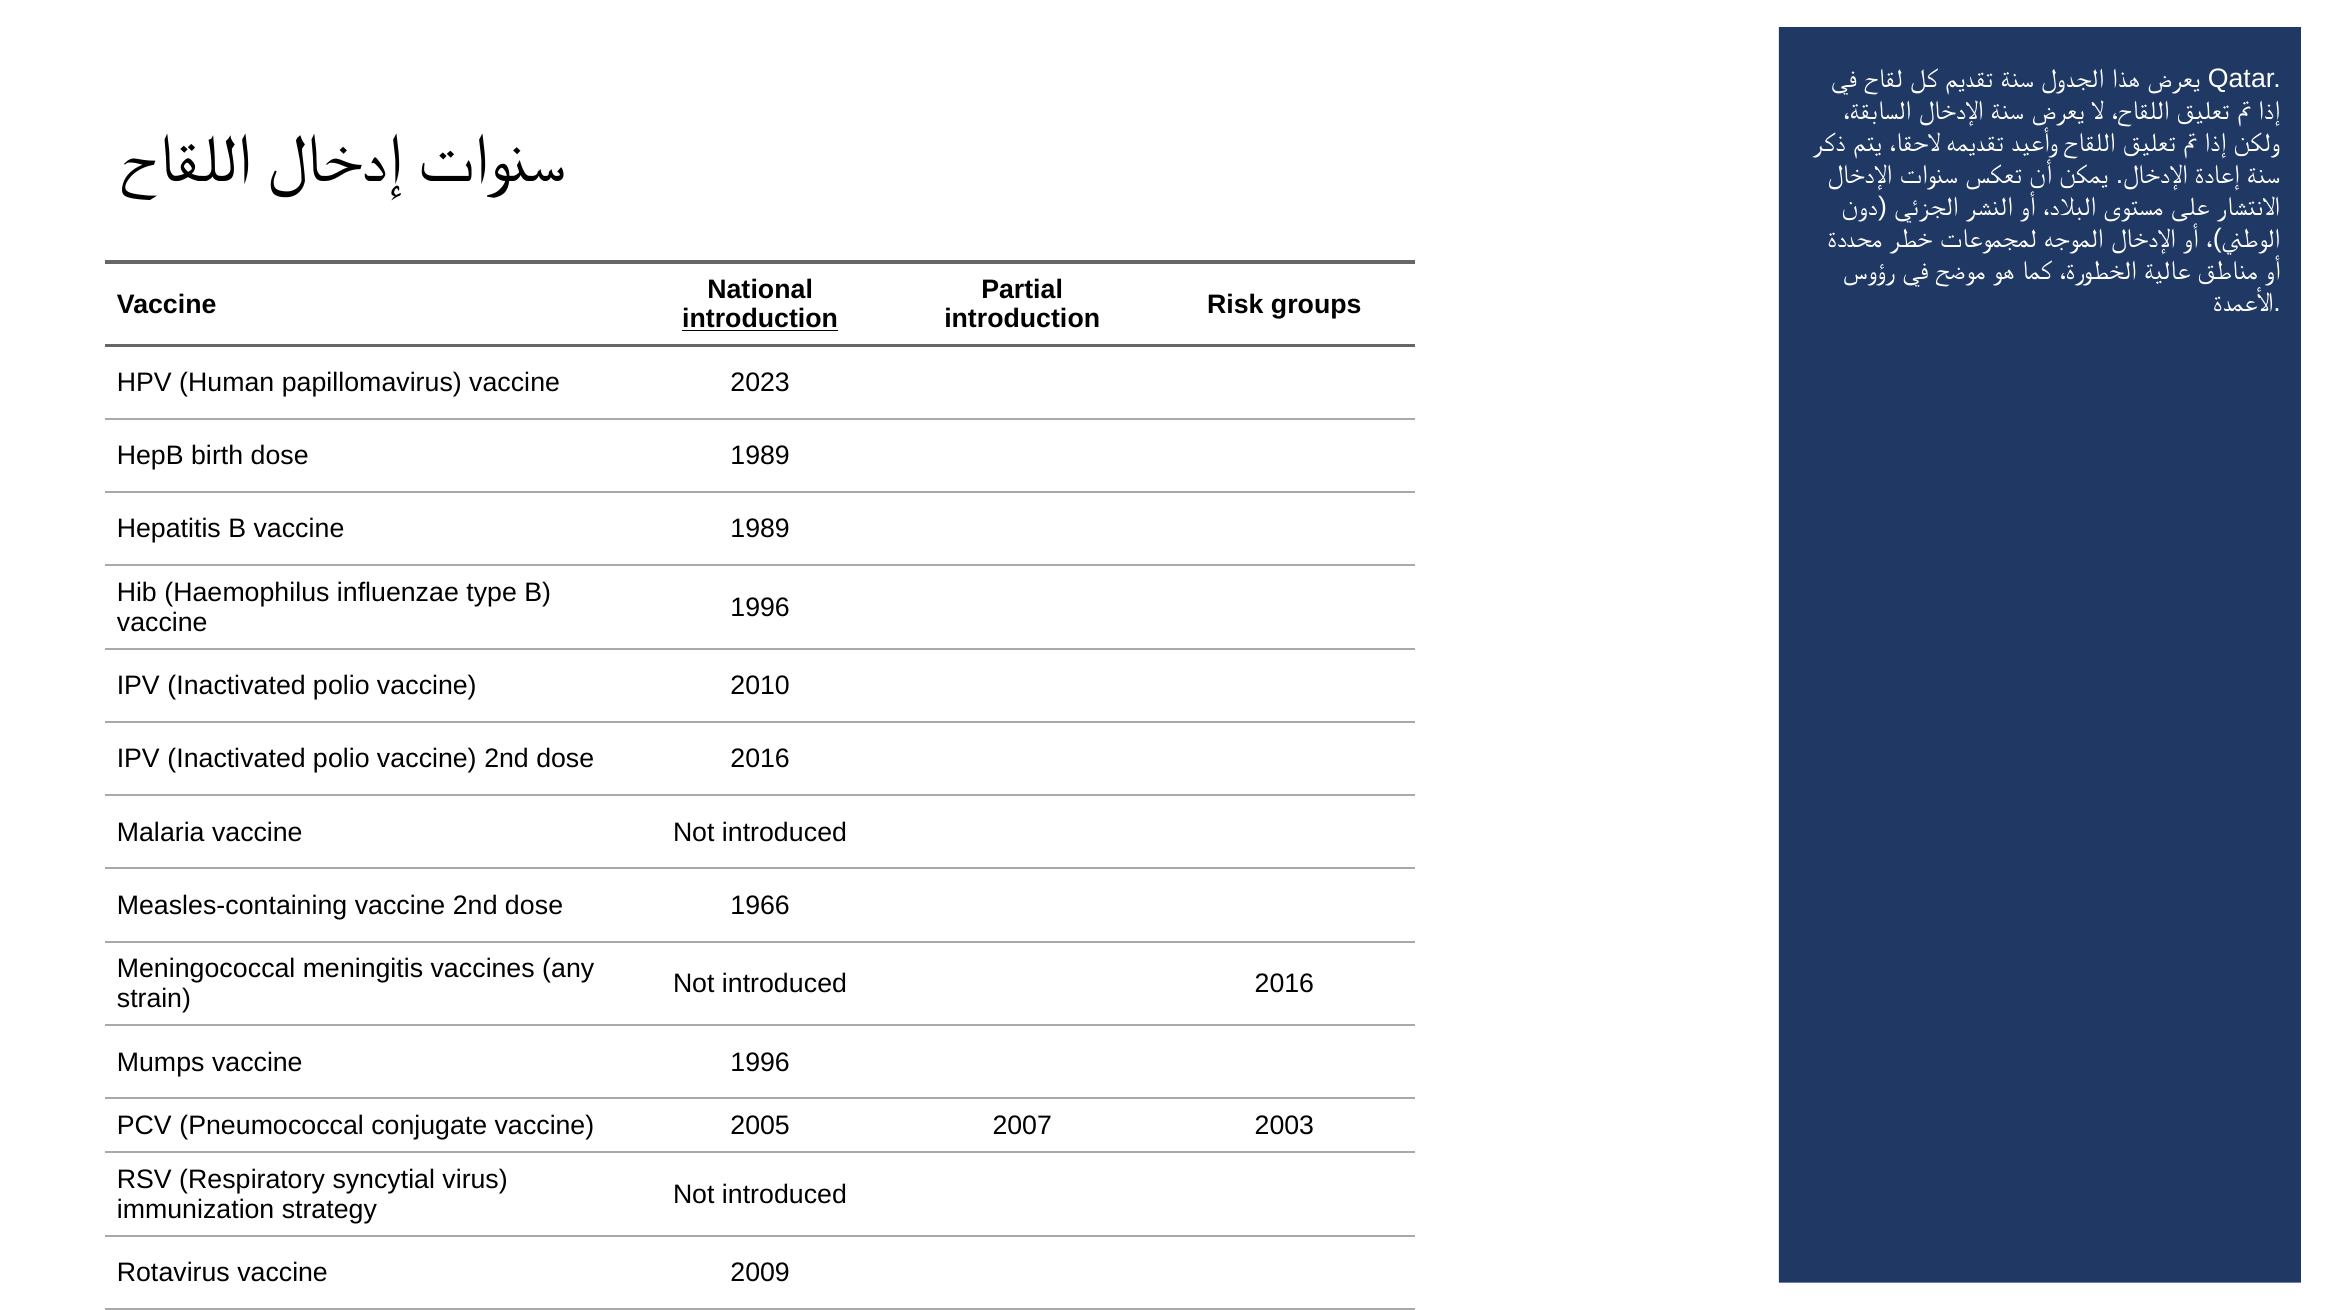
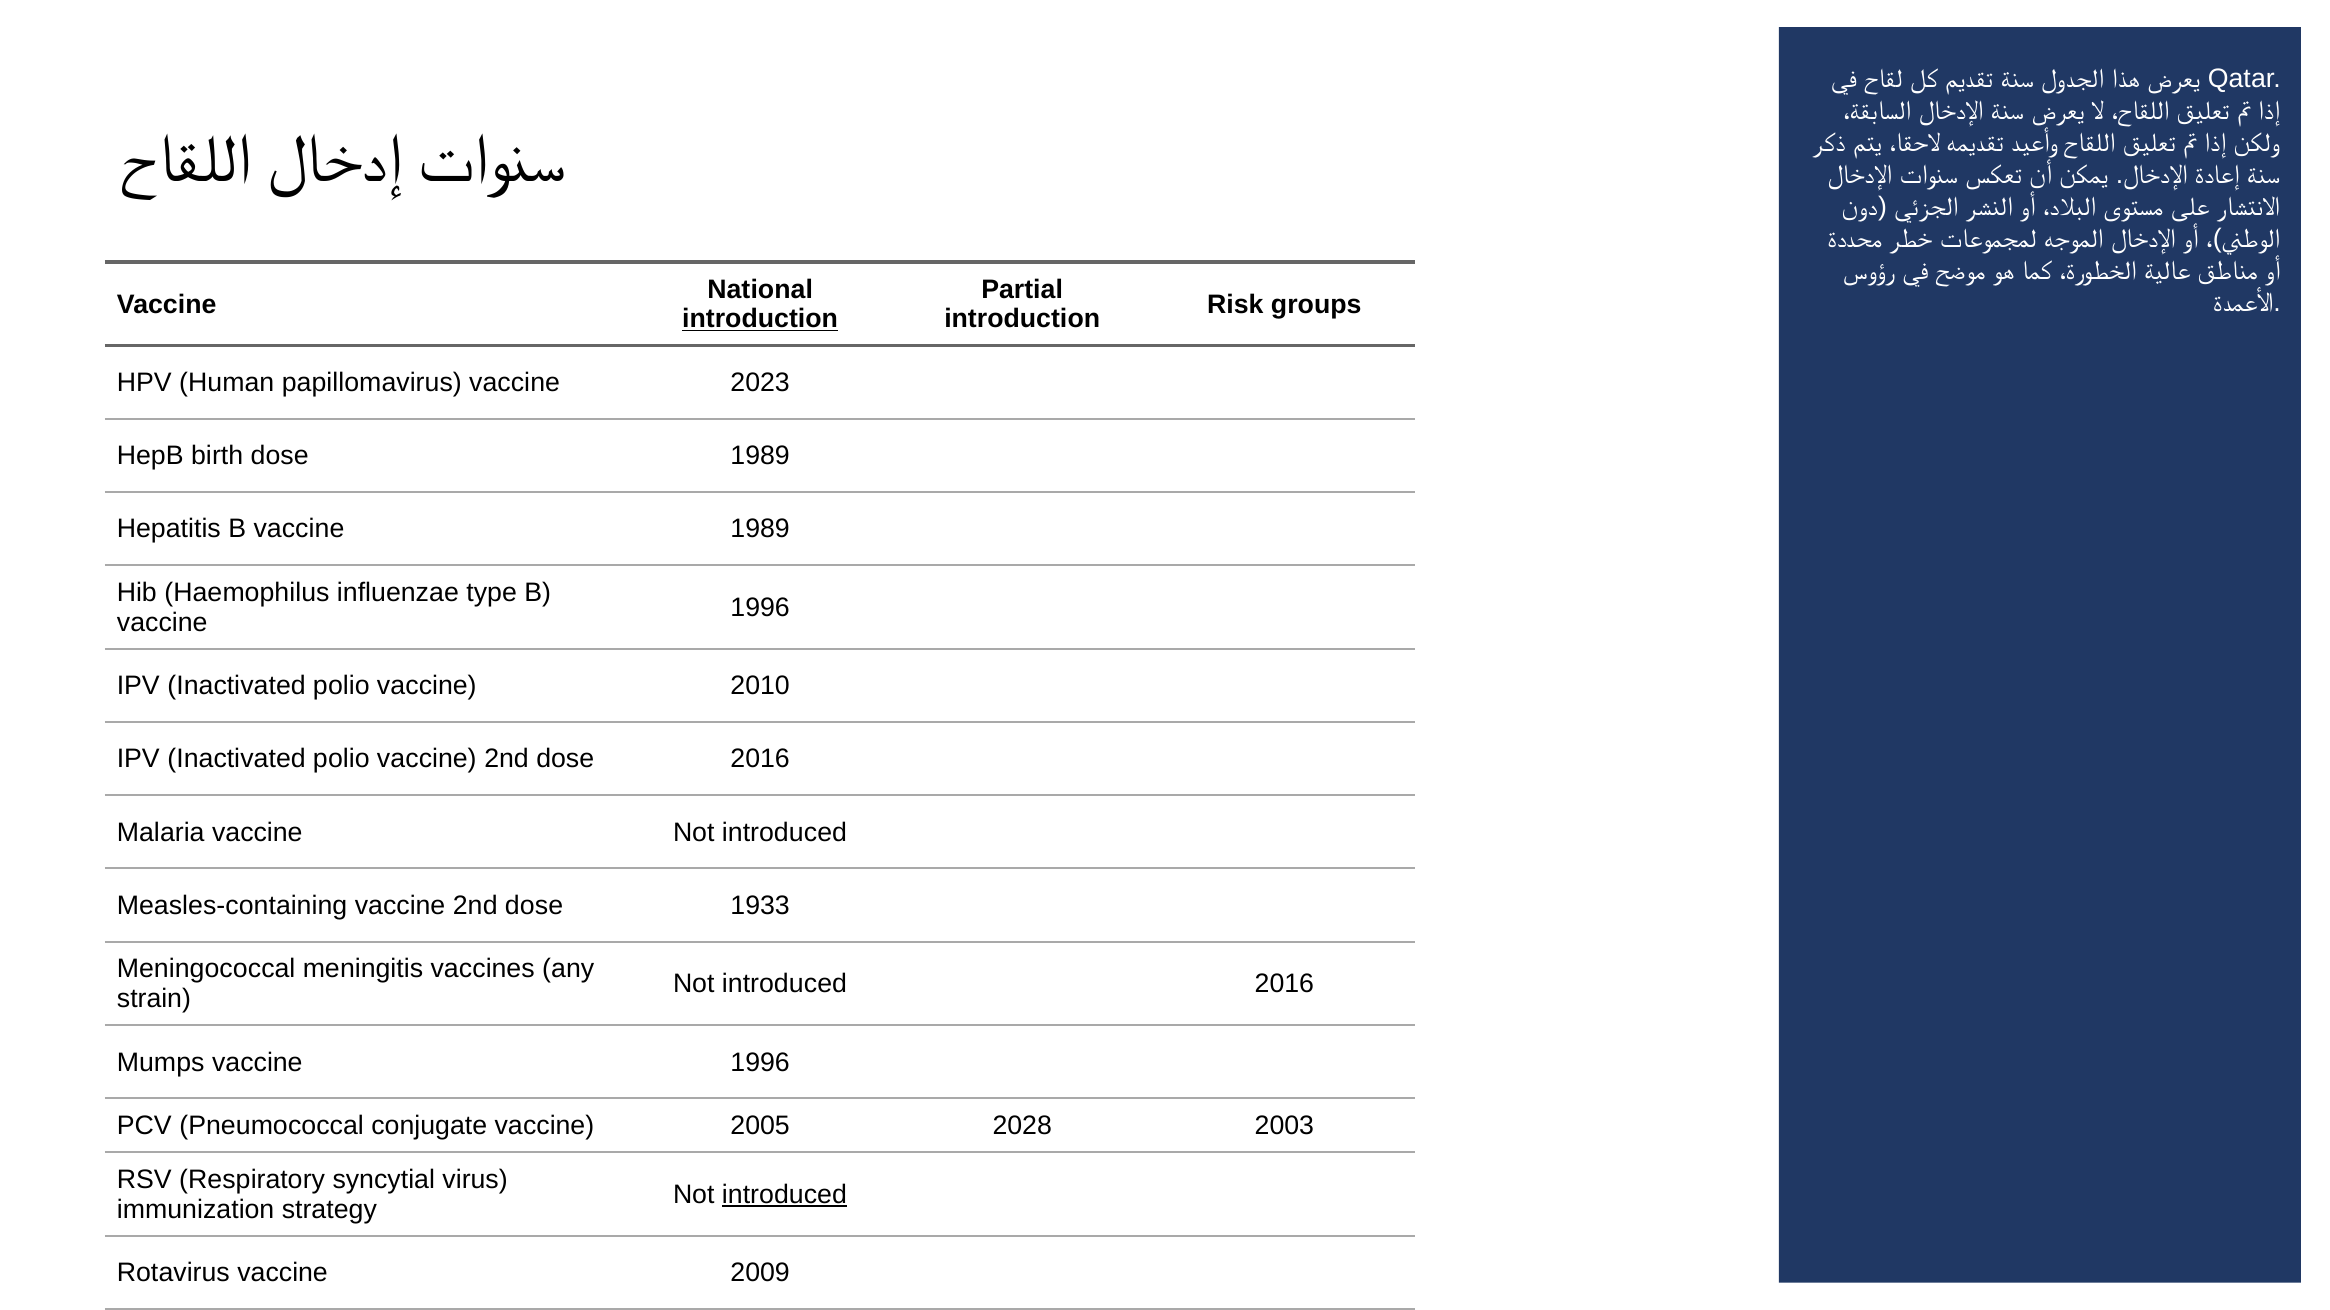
1966: 1966 -> 1933 (760, 906)
2007: 2007 -> 2028 (1022, 1126)
introduced underline: none -> present (784, 1195)
